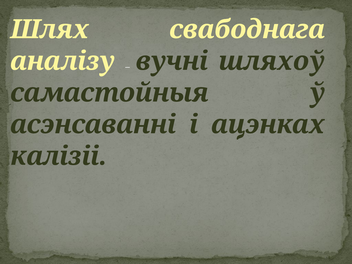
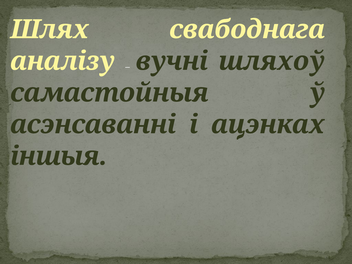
калізіі: калізіі -> іншыя (59, 156)
